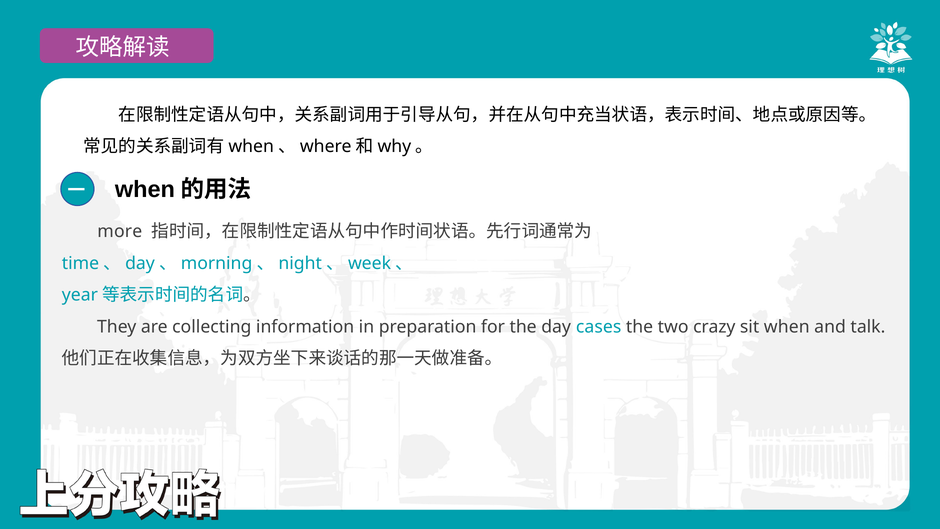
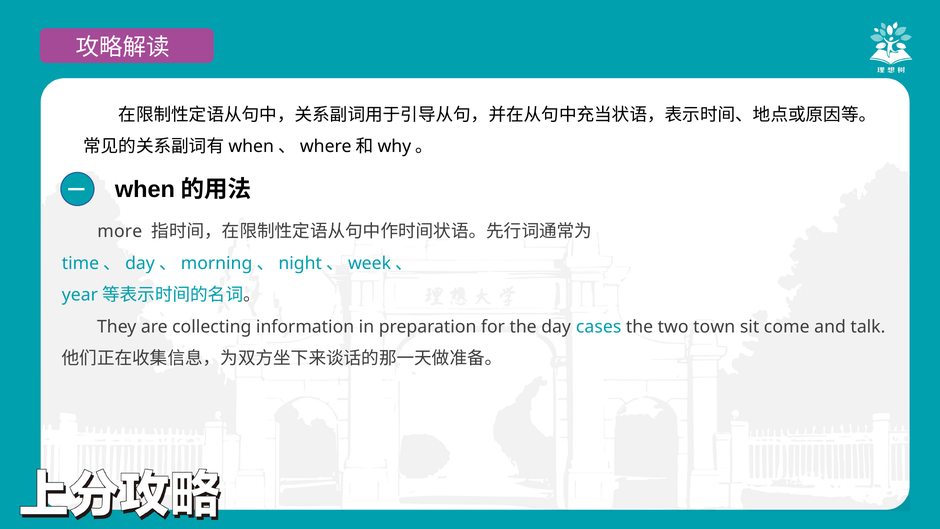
crazy: crazy -> town (714, 327)
when: when -> come (787, 327)
